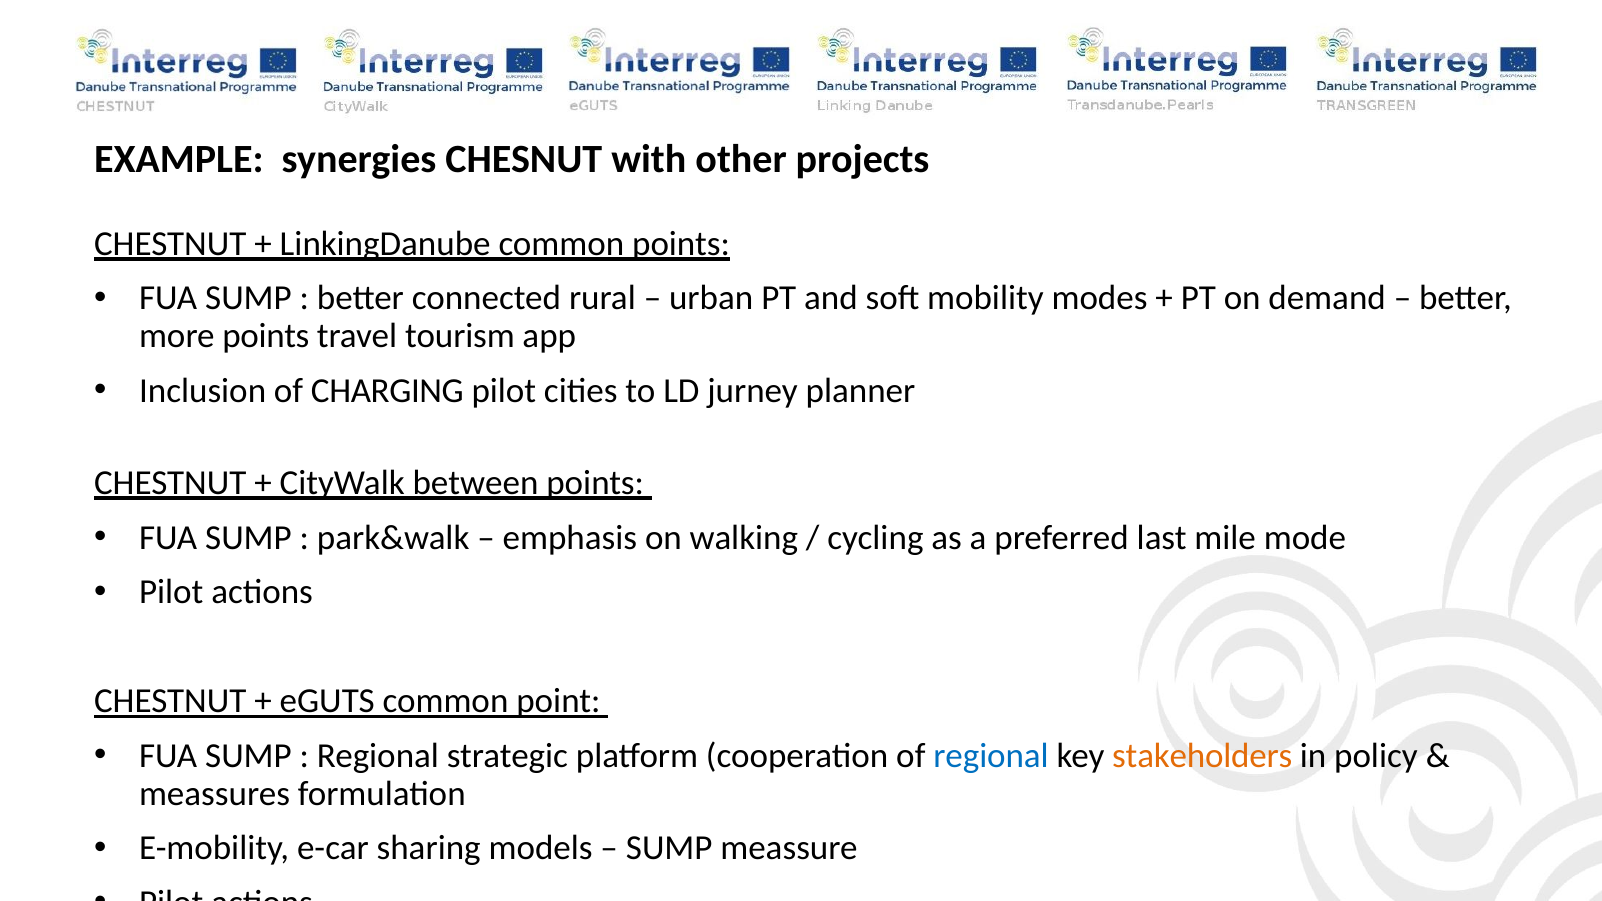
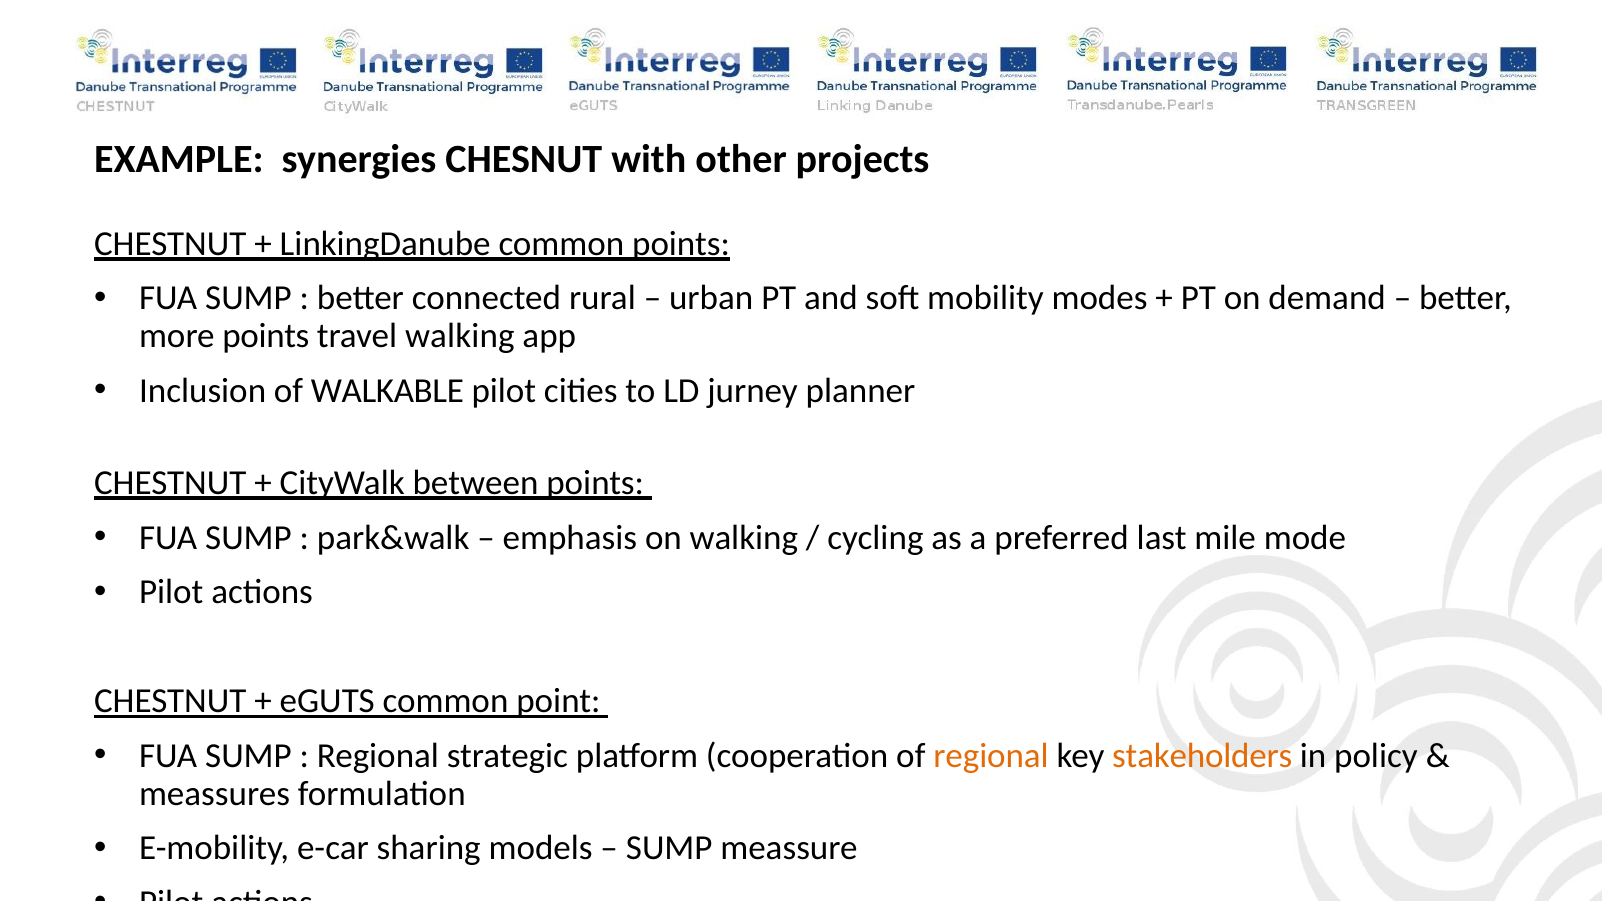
travel tourism: tourism -> walking (460, 336)
CHARGING: CHARGING -> WALKABLE (387, 391)
regional colour: blue -> orange (991, 756)
